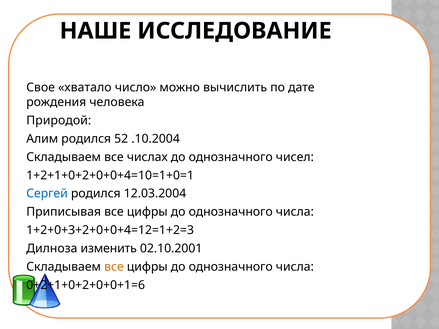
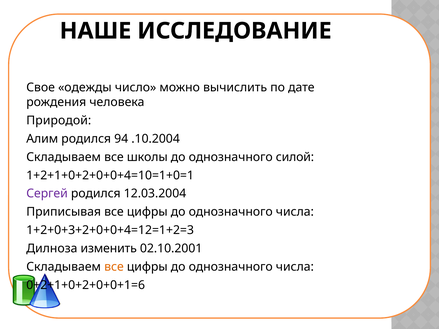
хватало: хватало -> одежды (85, 88)
52: 52 -> 94 (121, 139)
числах: числах -> школы (147, 157)
чисел: чисел -> силой (295, 157)
Сергей colour: blue -> purple (47, 194)
